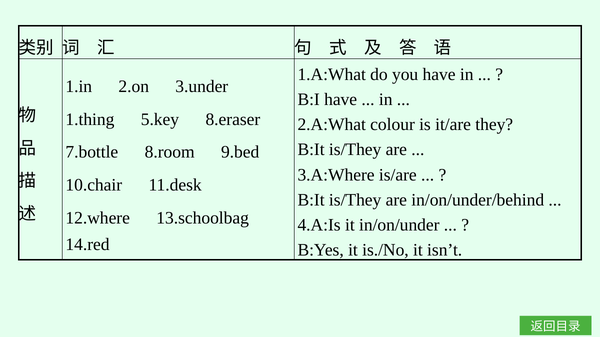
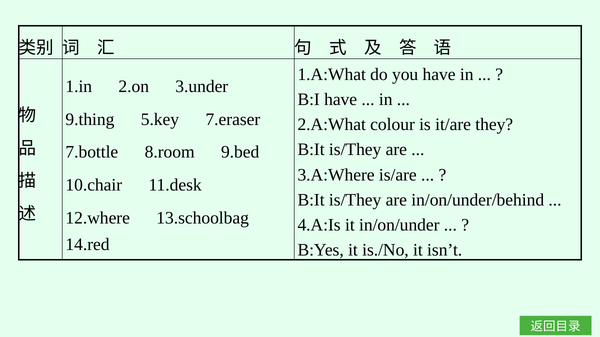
1.thing: 1.thing -> 9.thing (90, 120)
8.eraser: 8.eraser -> 7.eraser (233, 120)
